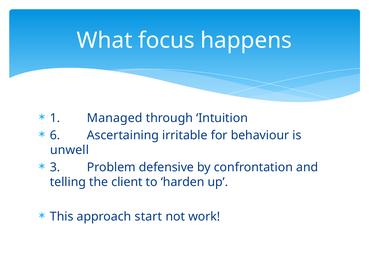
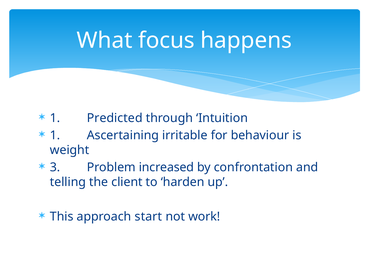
Managed: Managed -> Predicted (115, 118)
6: 6 -> 1 (55, 135)
unwell: unwell -> weight (70, 150)
defensive: defensive -> increased (166, 167)
